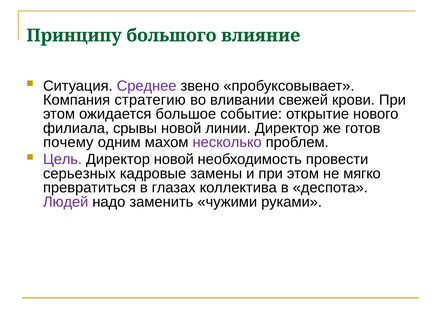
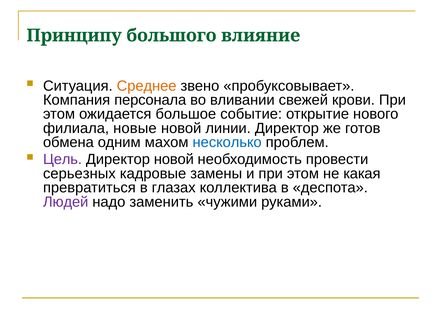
Среднее colour: purple -> orange (147, 86)
стратегию: стратегию -> персонала (150, 100)
срывы: срывы -> новые (135, 128)
почему: почему -> обмена (68, 142)
несколько colour: purple -> blue (227, 142)
мягко: мягко -> какая (362, 173)
